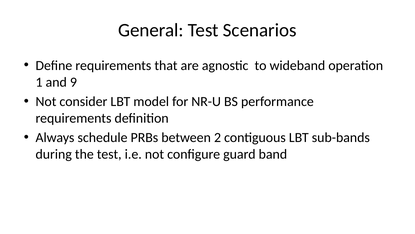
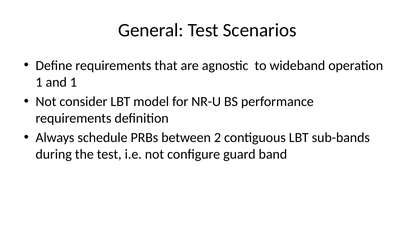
and 9: 9 -> 1 (73, 82)
